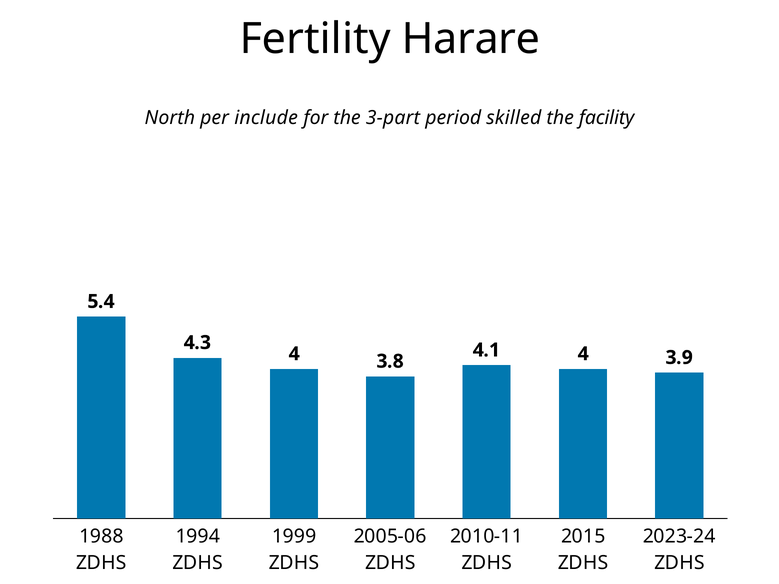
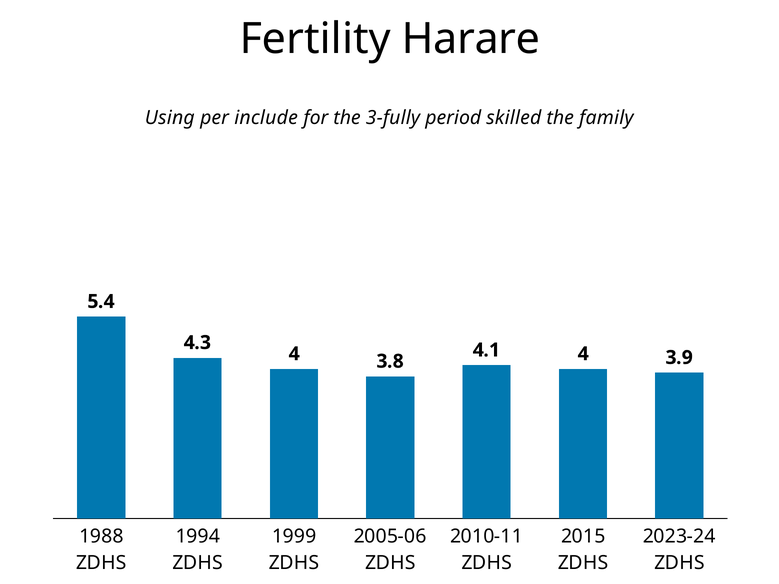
North: North -> Using (170, 118)
3-part: 3-part -> 3-fully (393, 118)
facility: facility -> family (606, 118)
